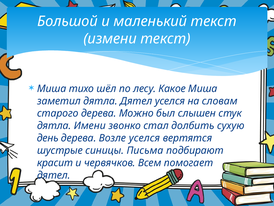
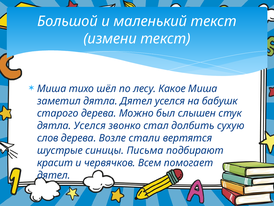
словам: словам -> бабушк (220, 101)
дятла Имени: Имени -> Уселся (90, 125)
день: день -> слов (48, 138)
Возле уселся: уселся -> стали (144, 138)
